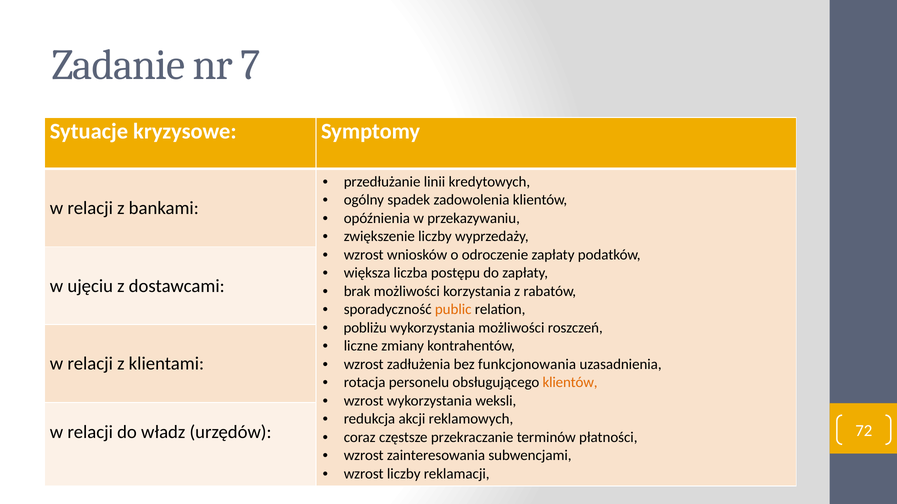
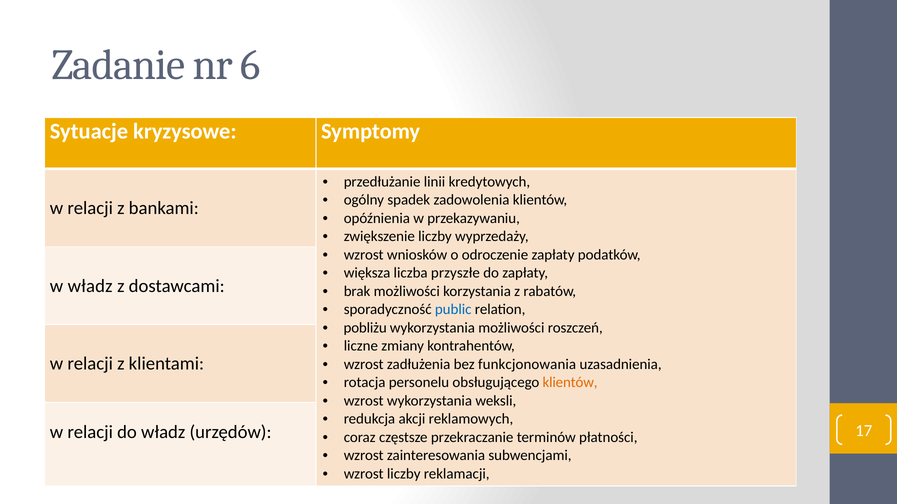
7: 7 -> 6 (251, 65)
postępu: postępu -> przyszłe (455, 273)
w ujęciu: ujęciu -> władz (90, 286)
public colour: orange -> blue (453, 310)
72: 72 -> 17 (864, 431)
